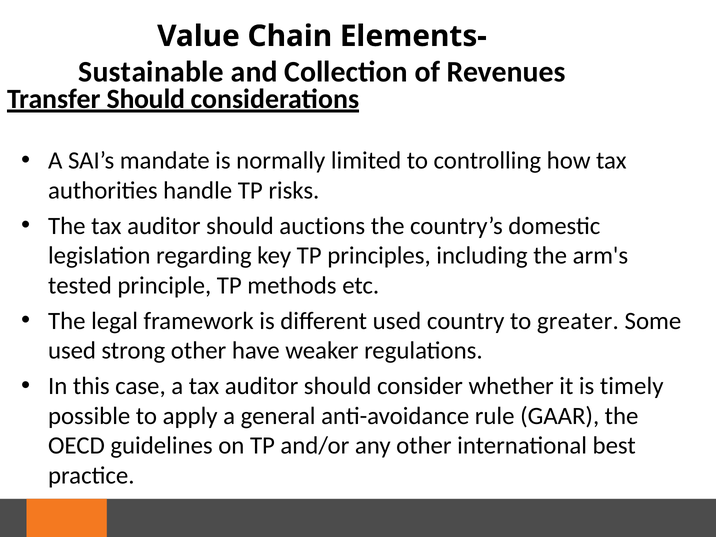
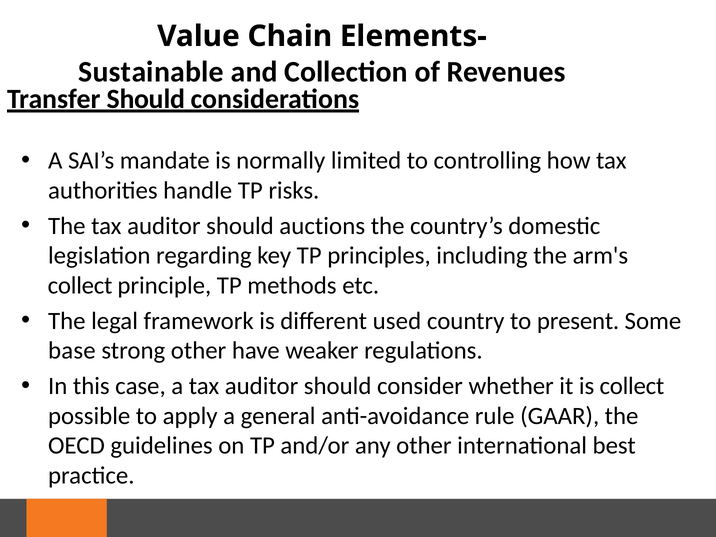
tested: tested -> collect (80, 285)
greater: greater -> present (578, 321)
used: used -> base (72, 351)
is timely: timely -> collect (632, 386)
